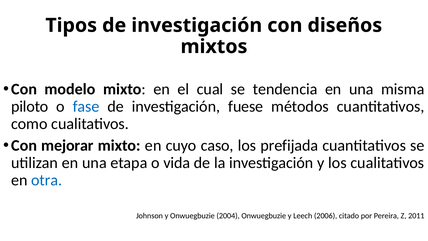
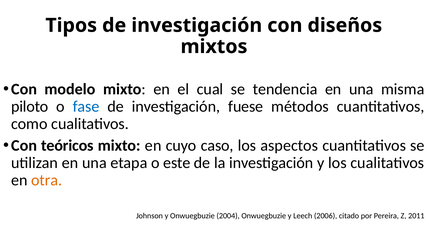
mejorar: mejorar -> teóricos (67, 145)
prefijada: prefijada -> aspectos (289, 145)
vida: vida -> este (177, 163)
otra colour: blue -> orange (47, 180)
